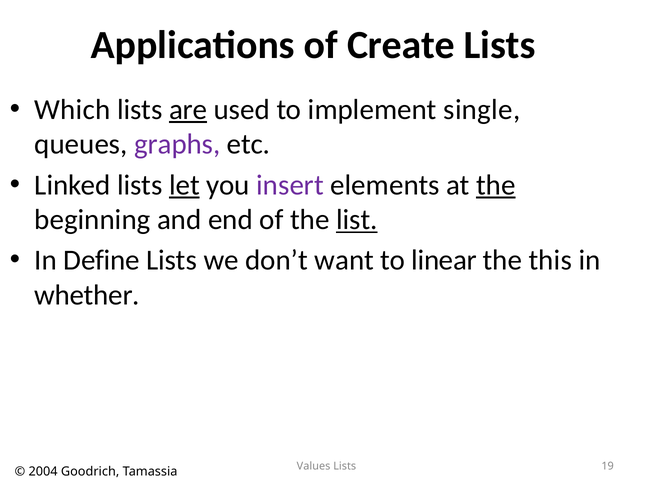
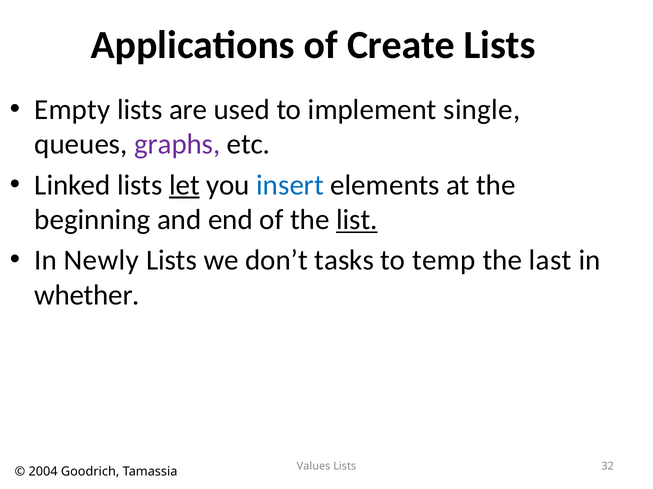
Which: Which -> Empty (72, 110)
are underline: present -> none (188, 110)
insert colour: purple -> blue (290, 185)
the underline: present -> none (496, 185)
Define: Define -> Newly (101, 261)
want: want -> tasks (344, 261)
linear: linear -> temp (444, 261)
this: this -> last (550, 261)
19: 19 -> 32 (608, 467)
